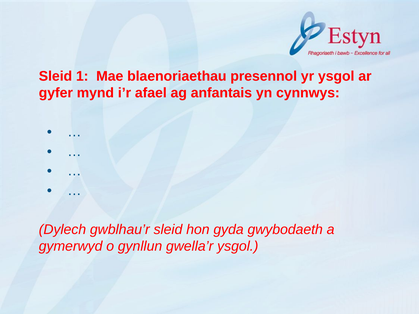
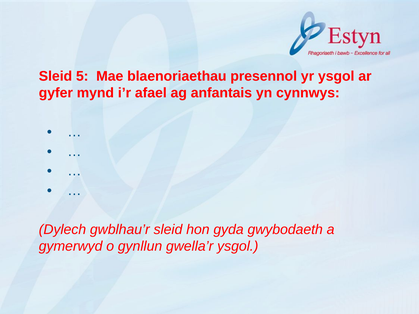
1: 1 -> 5 (82, 76)
